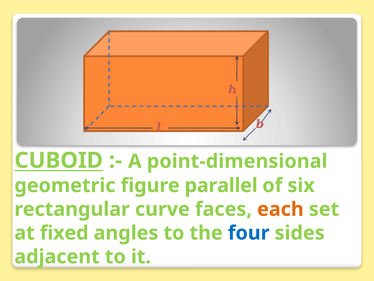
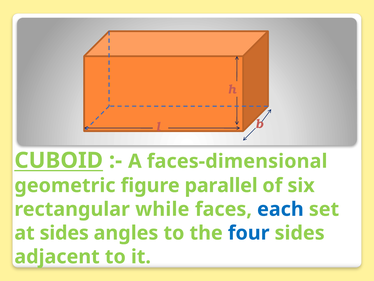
point-dimensional: point-dimensional -> faces-dimensional (237, 161)
curve: curve -> while (162, 209)
each colour: orange -> blue (280, 209)
at fixed: fixed -> sides (64, 233)
